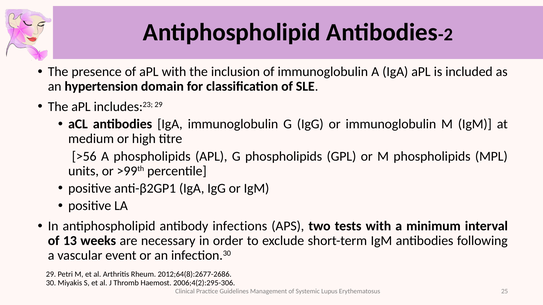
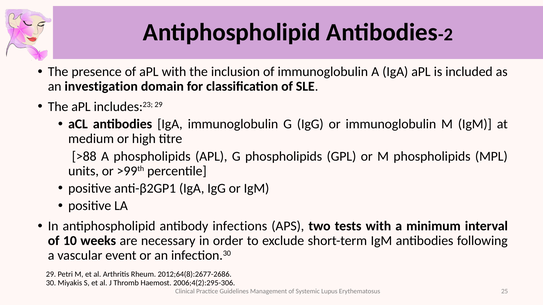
hypertension: hypertension -> investigation (101, 87)
>56: >56 -> >88 (84, 156)
13: 13 -> 10 (70, 241)
